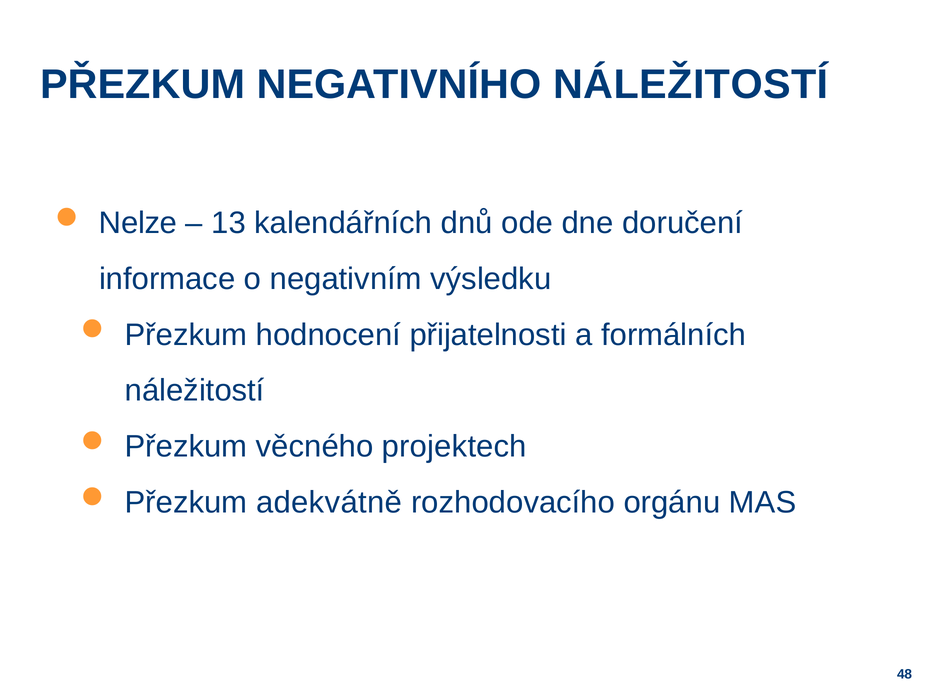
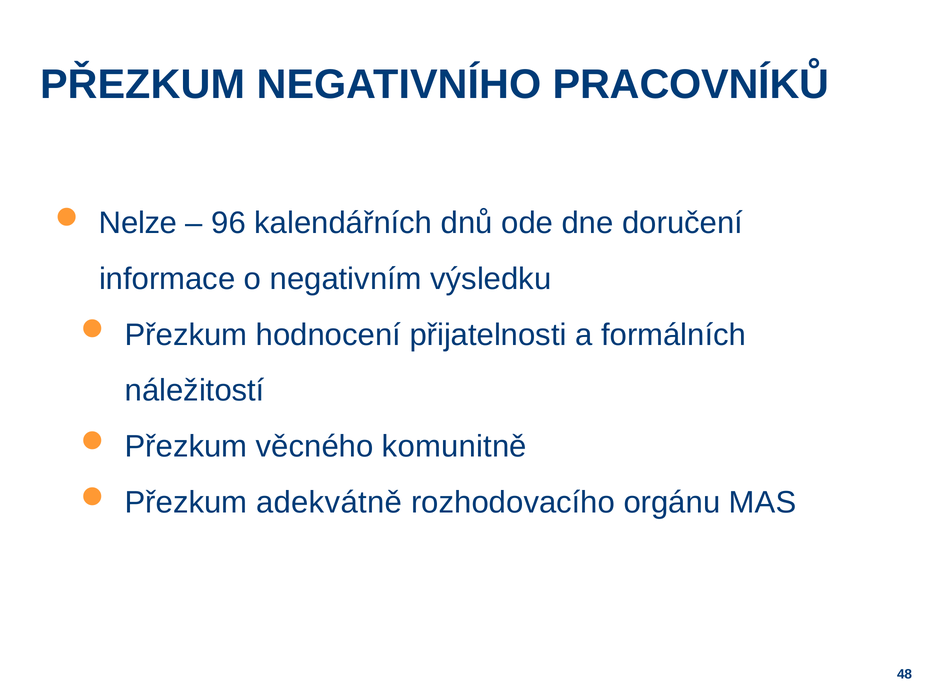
NEGATIVNÍHO NÁLEŽITOSTÍ: NÁLEŽITOSTÍ -> PRACOVNÍKŮ (691, 84)
13: 13 -> 96 (228, 223)
projektech: projektech -> komunitně (454, 447)
